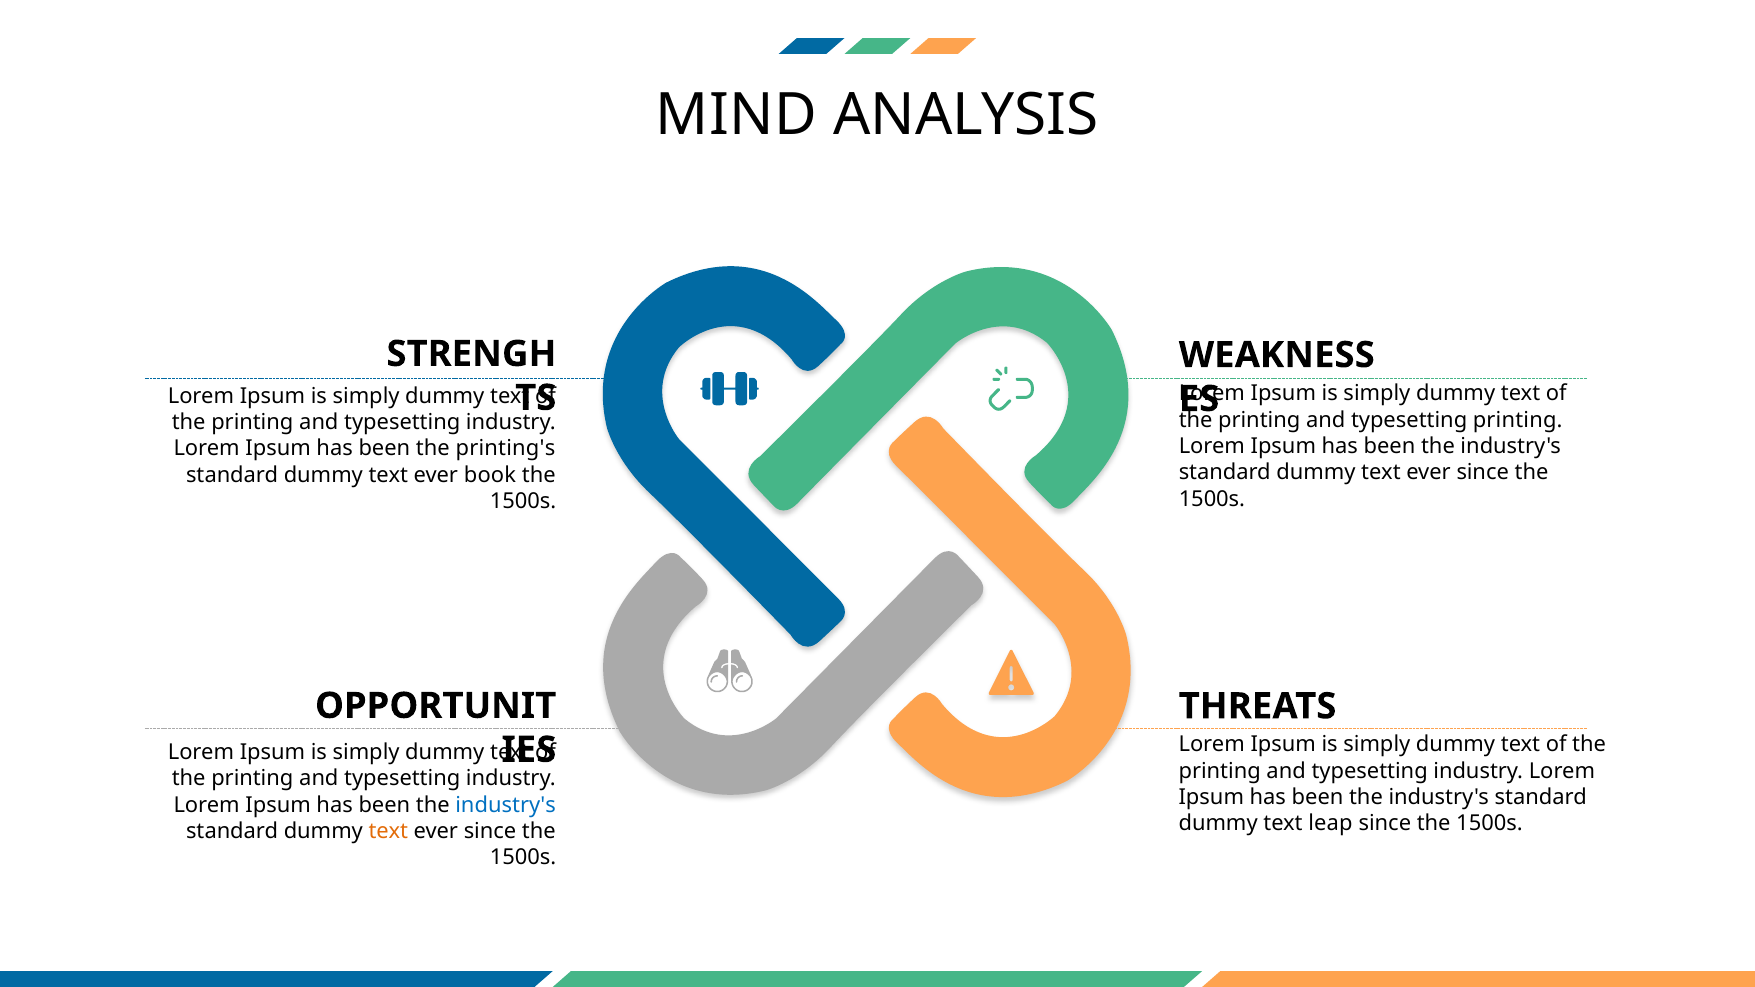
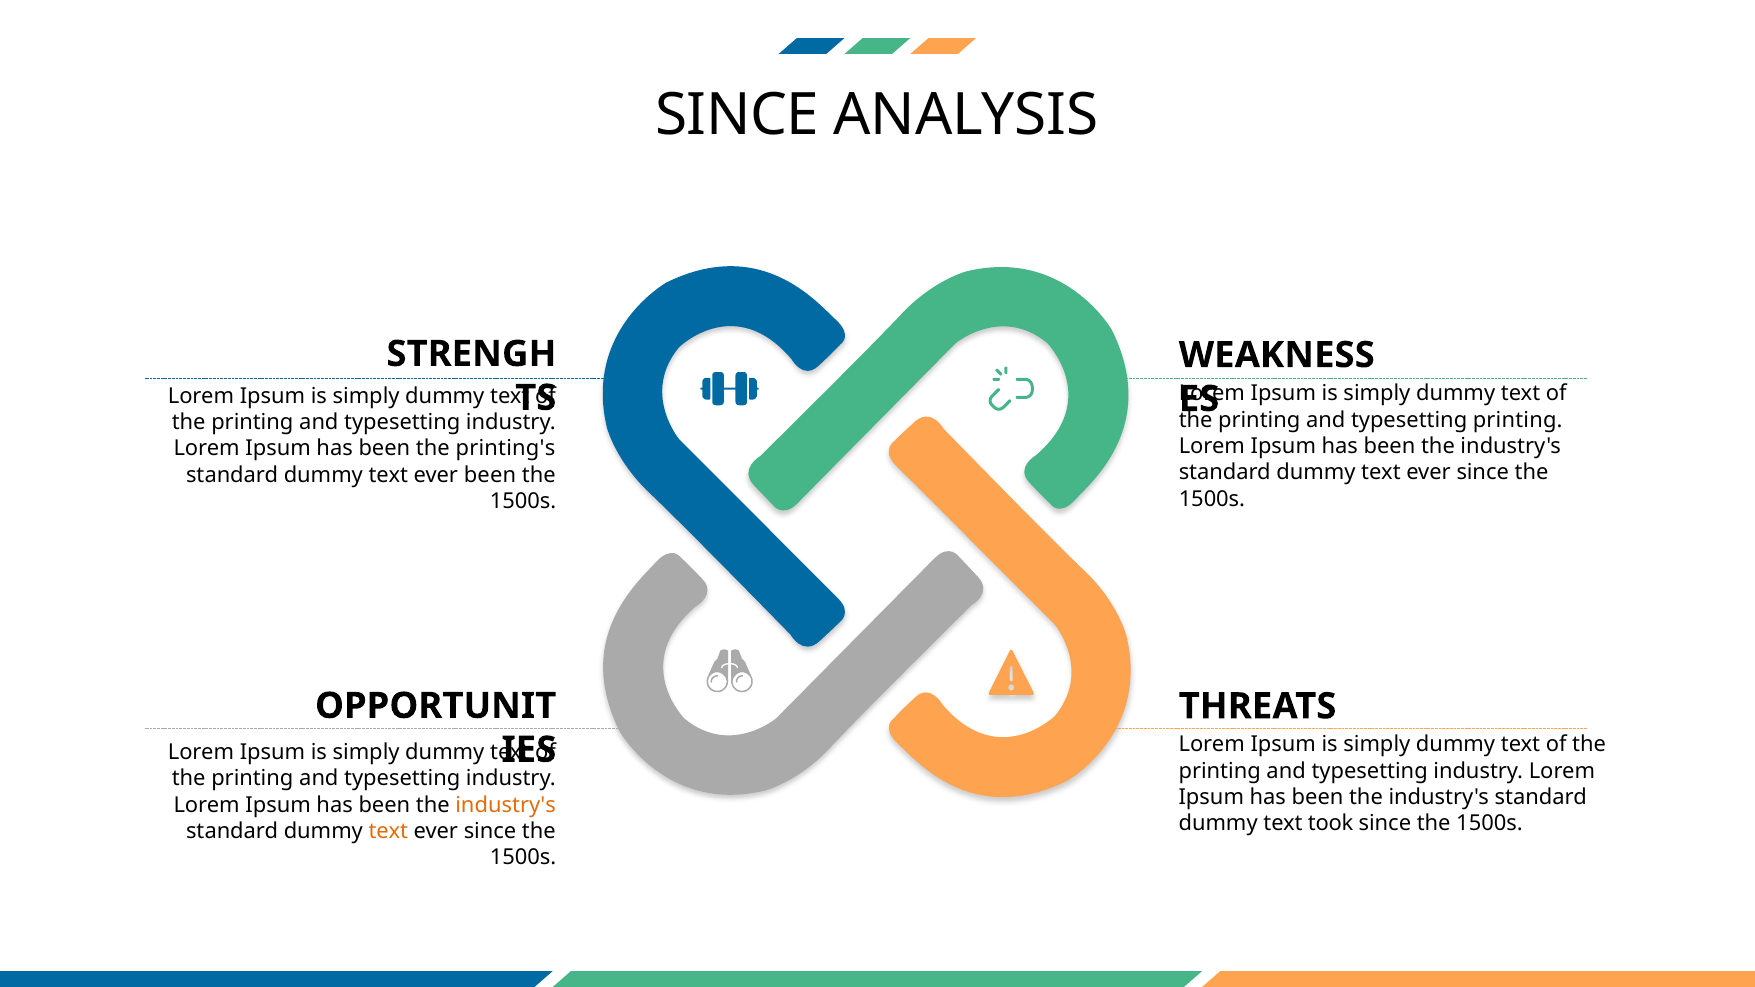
MIND: MIND -> SINCE (737, 115)
ever book: book -> been (490, 475)
industry's colour: blue -> orange (506, 805)
leap: leap -> took (1331, 824)
